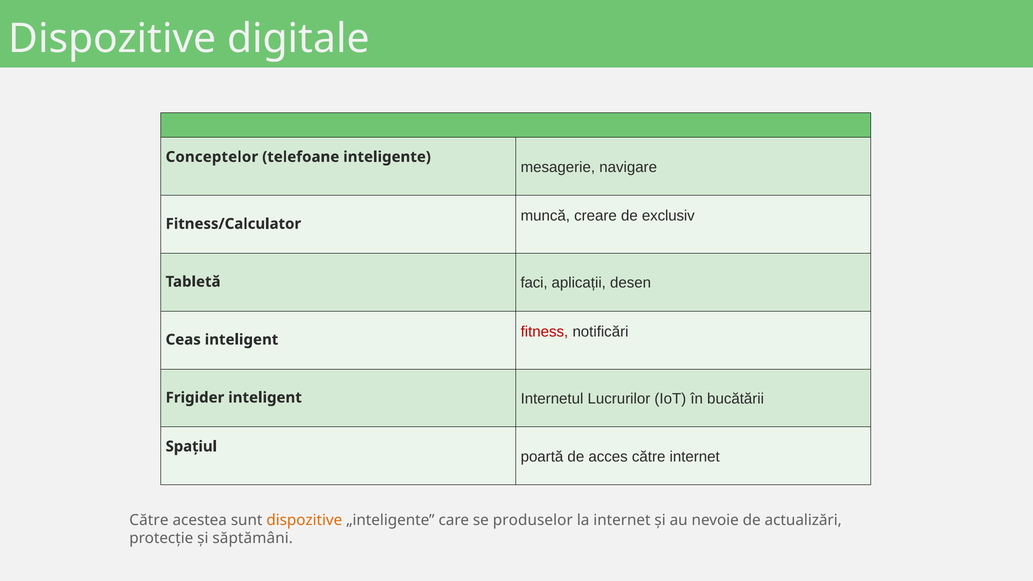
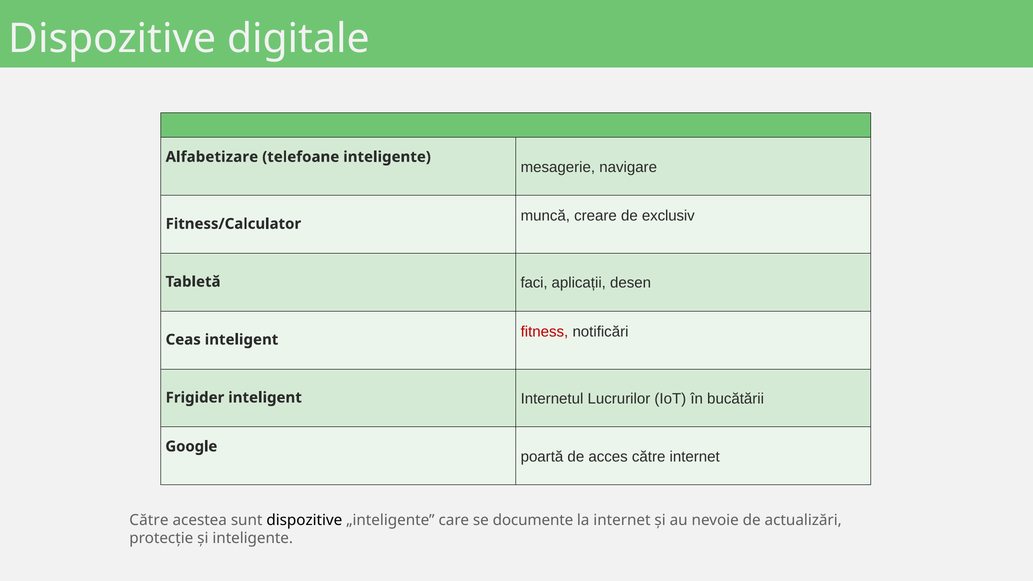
Conceptelor: Conceptelor -> Alfabetizare (212, 157)
Spațiul: Spațiul -> Google (191, 446)
dispozitive colour: orange -> black (304, 520)
produselor: produselor -> documente (533, 520)
și săptămâni: săptămâni -> inteligente (253, 538)
